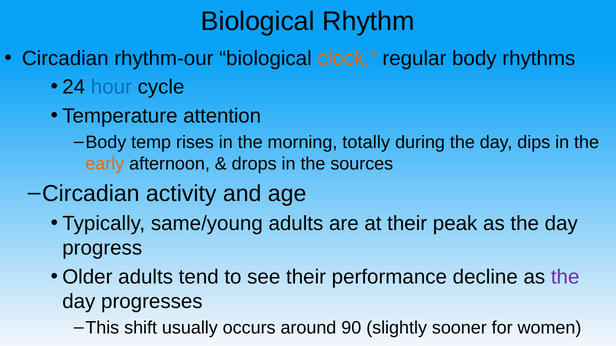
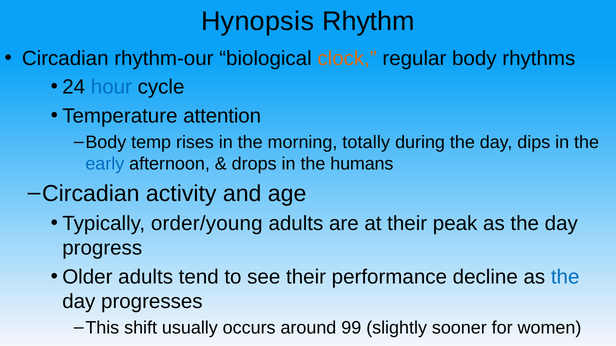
Biological: Biological -> Hynopsis (258, 22)
early colour: orange -> blue (105, 164)
sources: sources -> humans (362, 164)
same/young: same/young -> order/young (207, 224)
the colour: purple -> blue (565, 277)
90: 90 -> 99 (351, 328)
